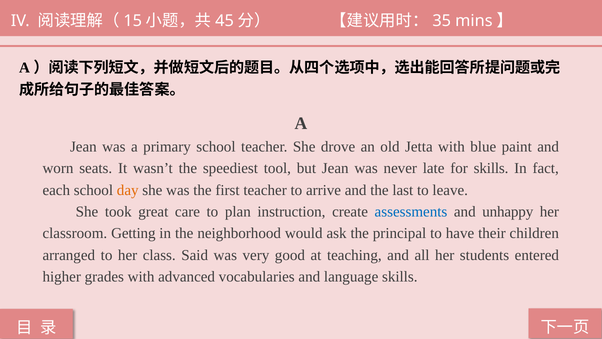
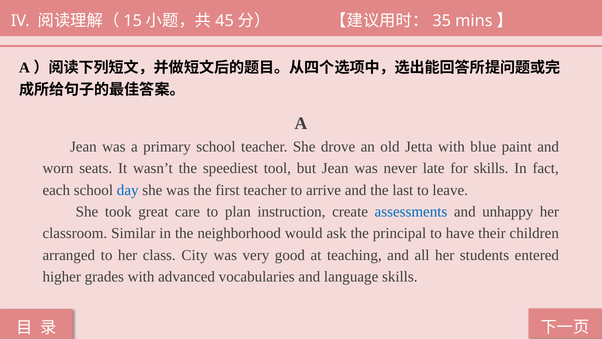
day colour: orange -> blue (128, 190)
Getting: Getting -> Similar (133, 233)
Said: Said -> City (195, 255)
